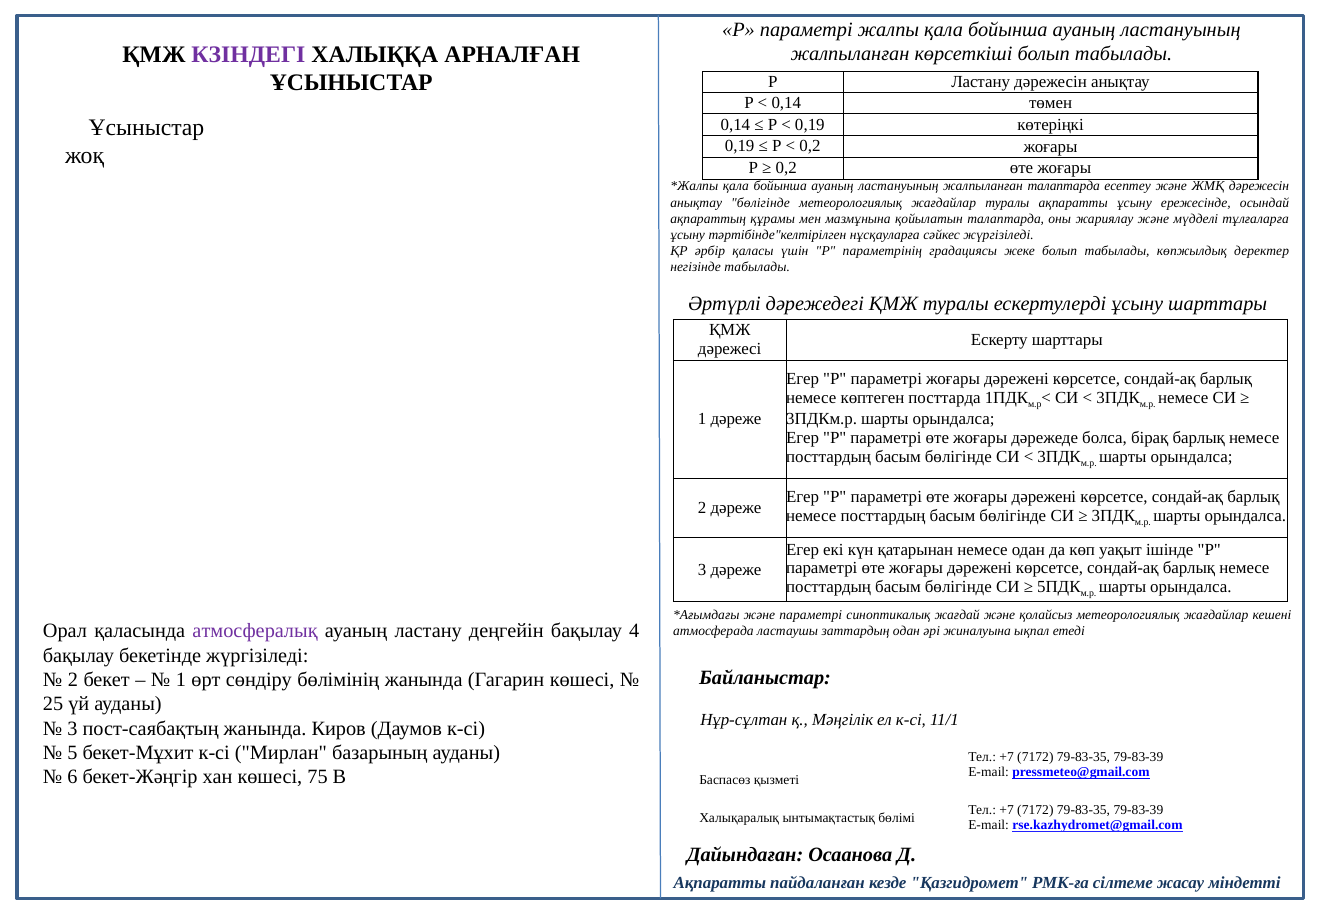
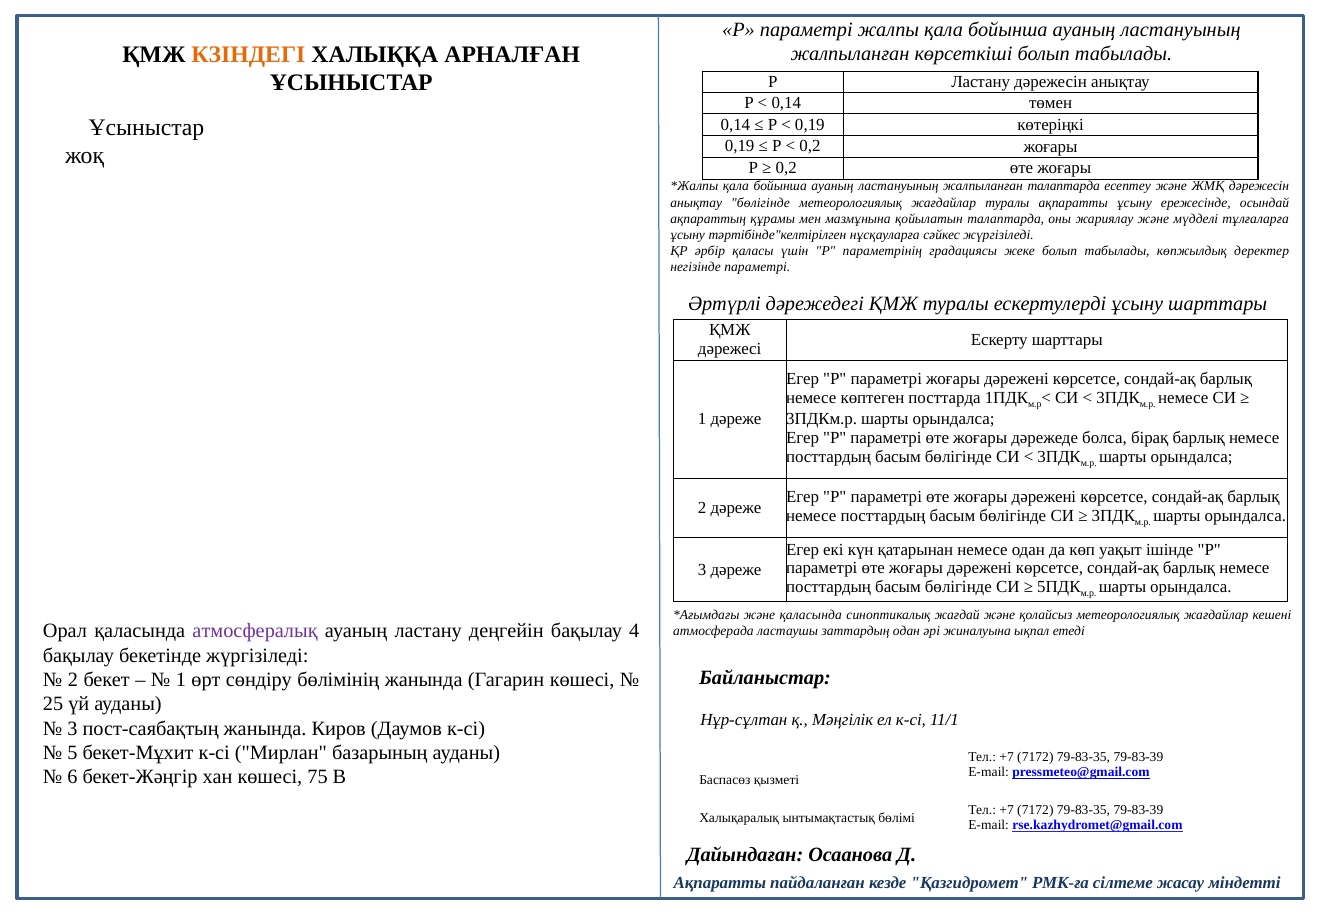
КЗІНДЕГІ colour: purple -> orange (248, 55)
негізінде табылады: табылады -> параметрі (757, 268)
және параметрі: параметрі -> қаласында (811, 615)
